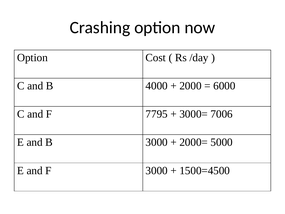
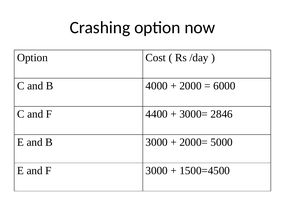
7795: 7795 -> 4400 (157, 114)
7006: 7006 -> 2846 (222, 114)
